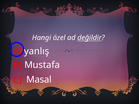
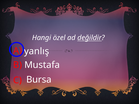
Masal: Masal -> Bursa (39, 80)
